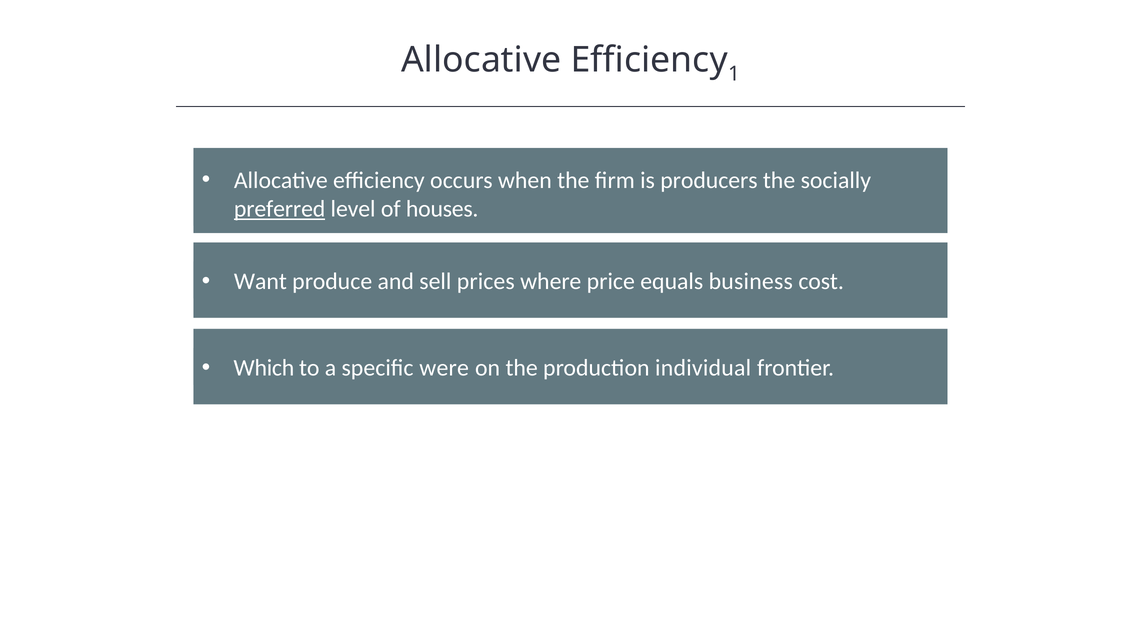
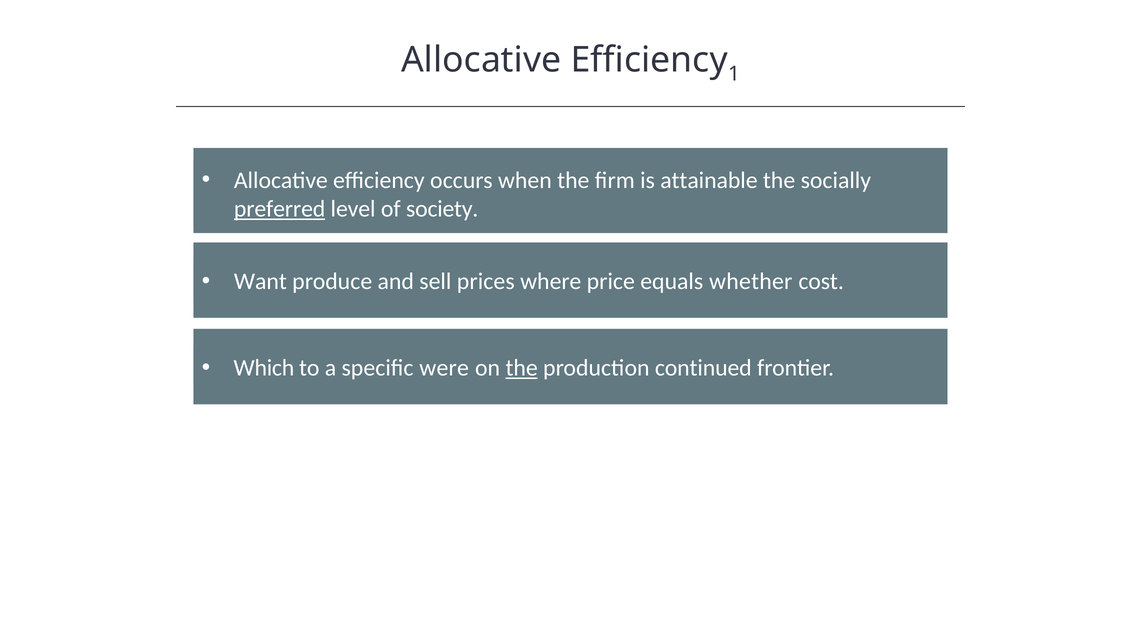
producers: producers -> attainable (709, 180)
houses: houses -> society (442, 209)
business: business -> whether (751, 281)
the underline: none -> present (522, 368)
individual: individual -> continued (703, 368)
